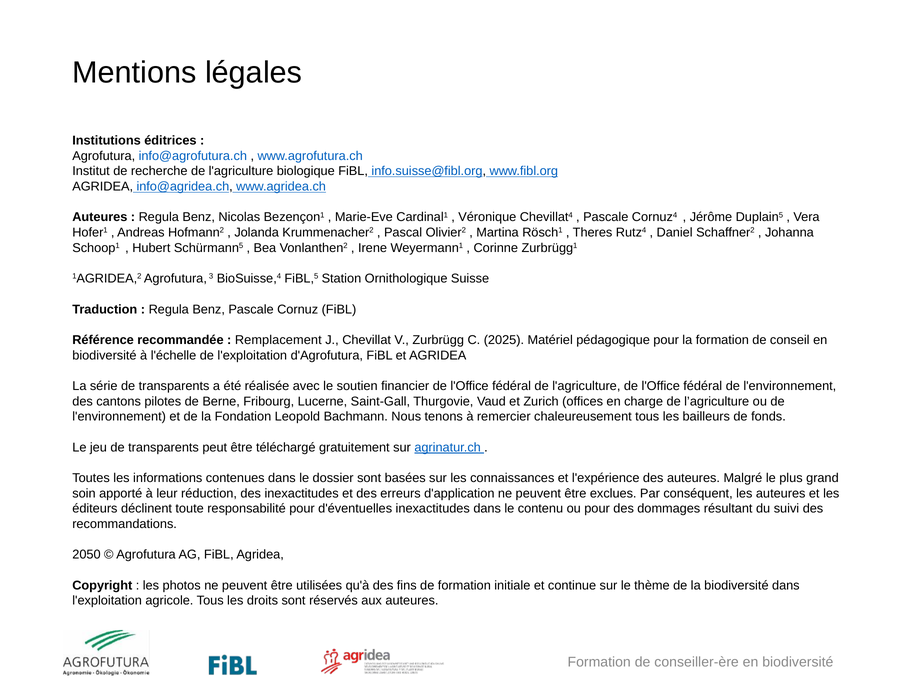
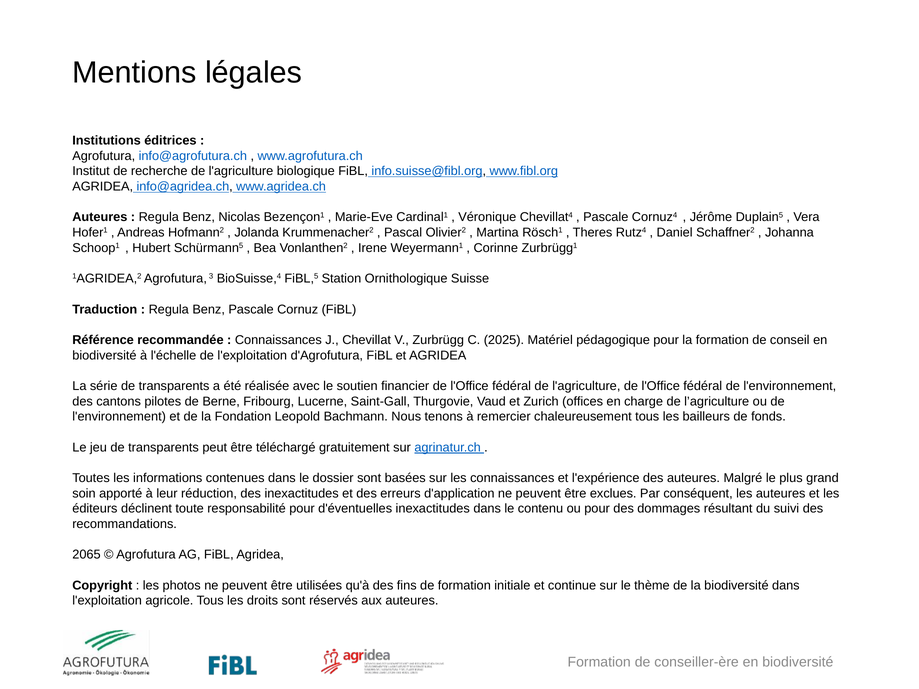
Remplacement: Remplacement -> Connaissances (278, 340)
2050: 2050 -> 2065 (87, 555)
